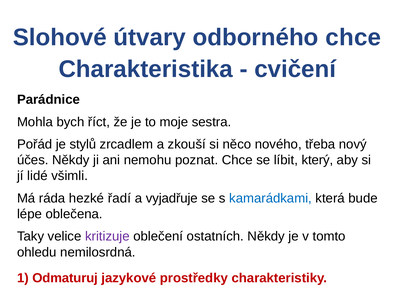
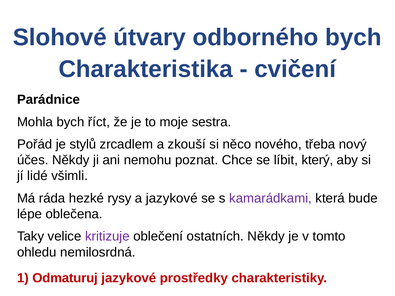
odborného chce: chce -> bych (353, 37)
řadí: řadí -> rysy (119, 198)
a vyjadřuje: vyjadřuje -> jazykové (172, 198)
kamarádkami colour: blue -> purple (271, 198)
